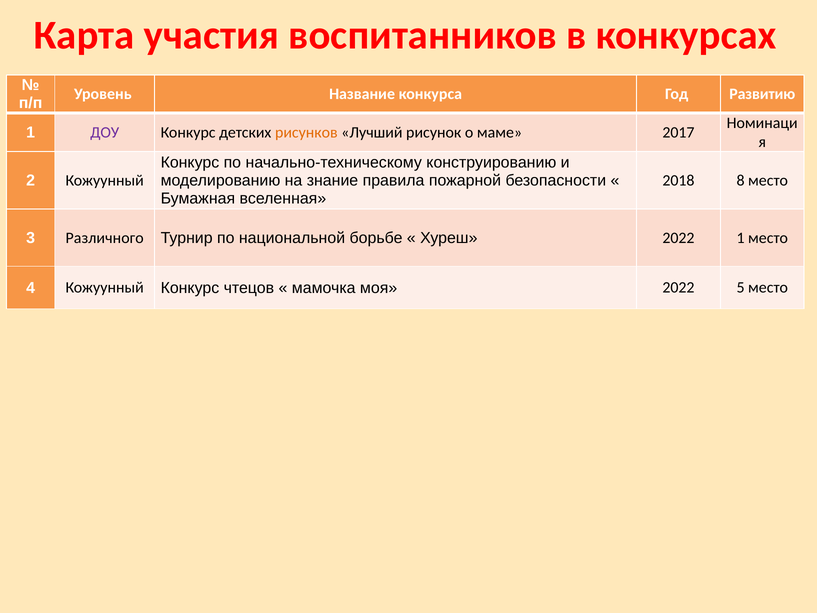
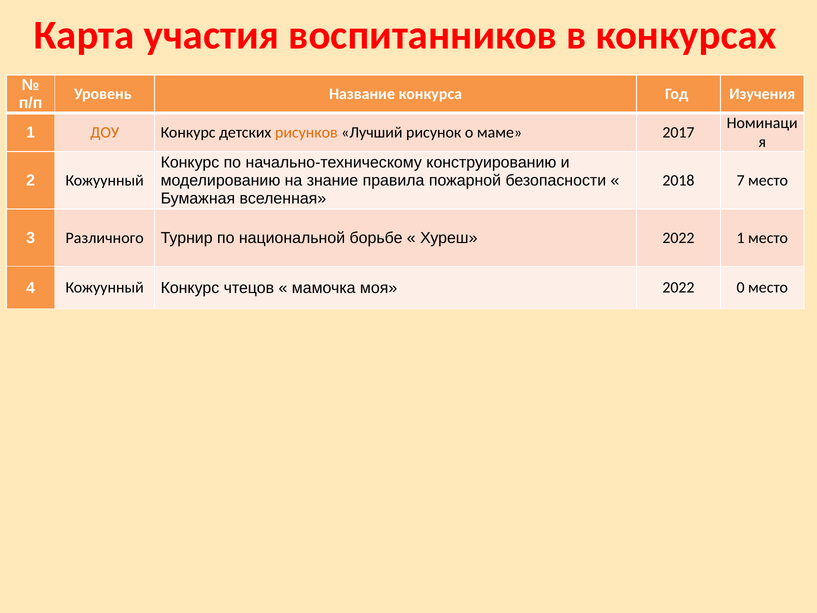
Развитию: Развитию -> Изучения (762, 94)
ДОУ colour: purple -> orange (105, 132)
8: 8 -> 7 (741, 180)
5: 5 -> 0 (741, 288)
